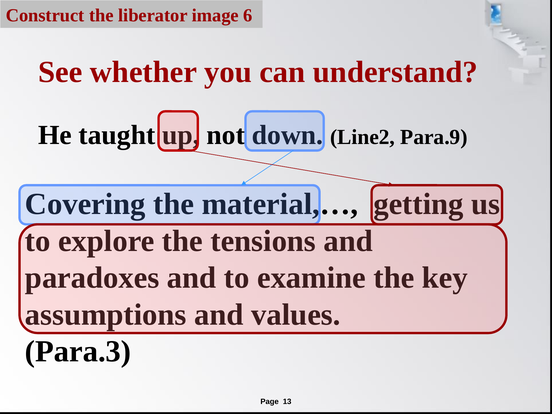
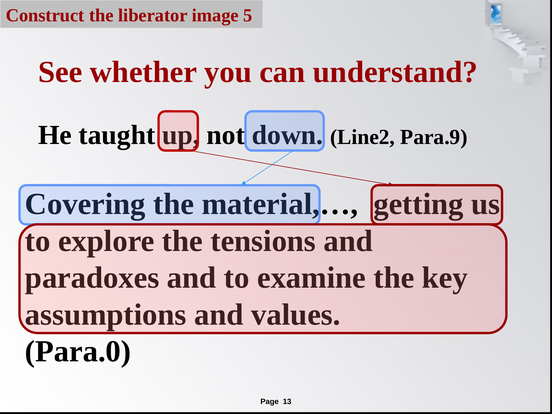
6: 6 -> 5 (248, 15)
Para.3: Para.3 -> Para.0 (78, 351)
